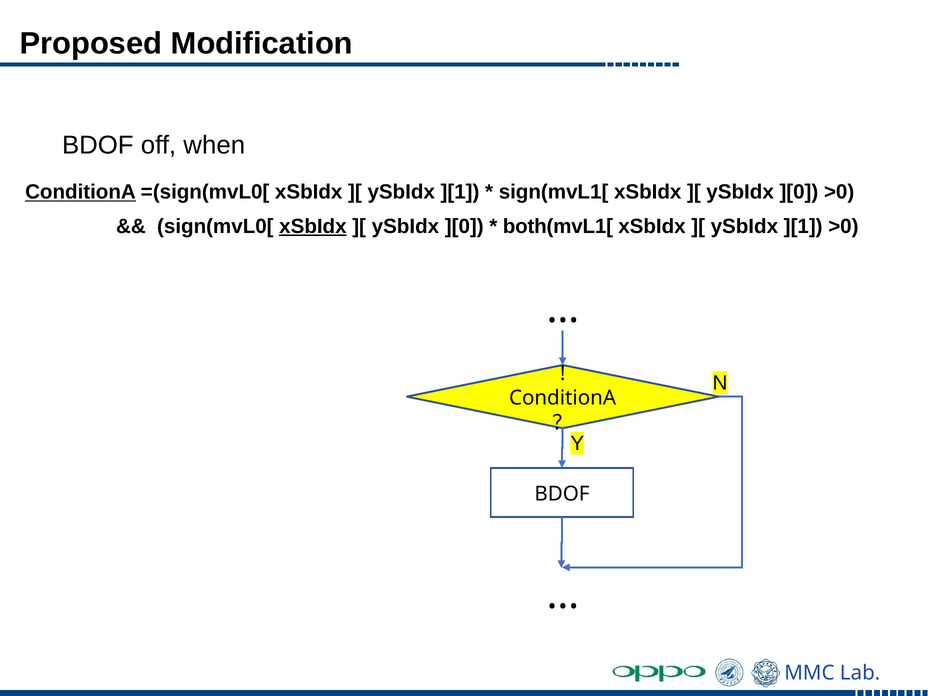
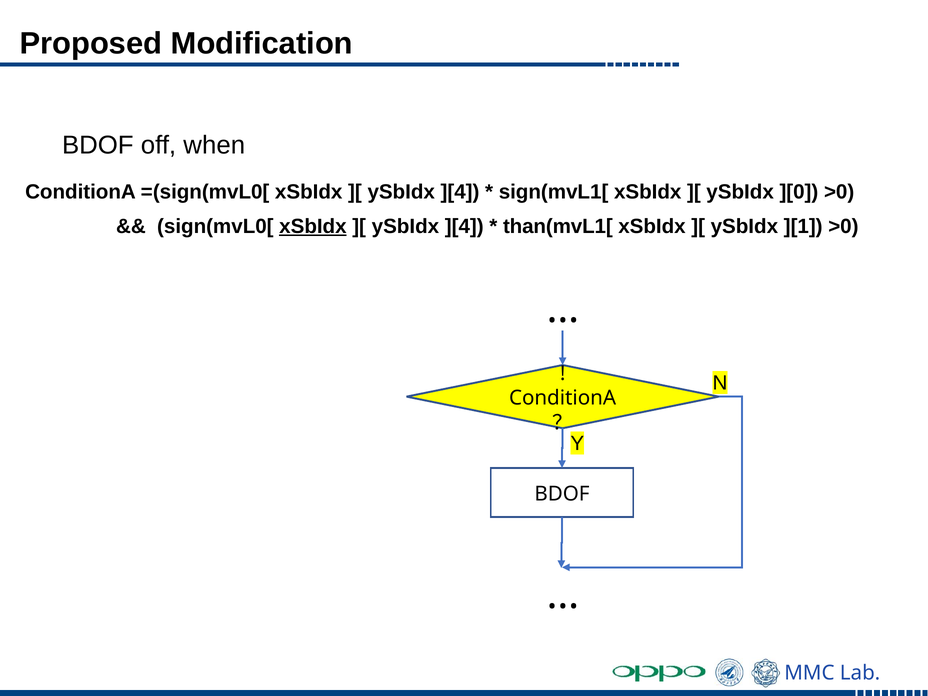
ConditionA underline: present -> none (80, 192)
][1: ][1 -> ][4 (460, 192)
][0: ][0 -> ][4 (464, 226)
both(mvL1[: both(mvL1[ -> than(mvL1[ (558, 226)
